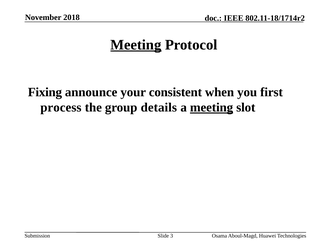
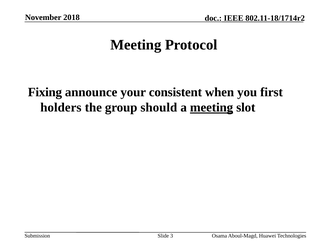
Meeting underline: present -> none (136, 45)
process: process -> holders (61, 108)
details: details -> should (159, 108)
